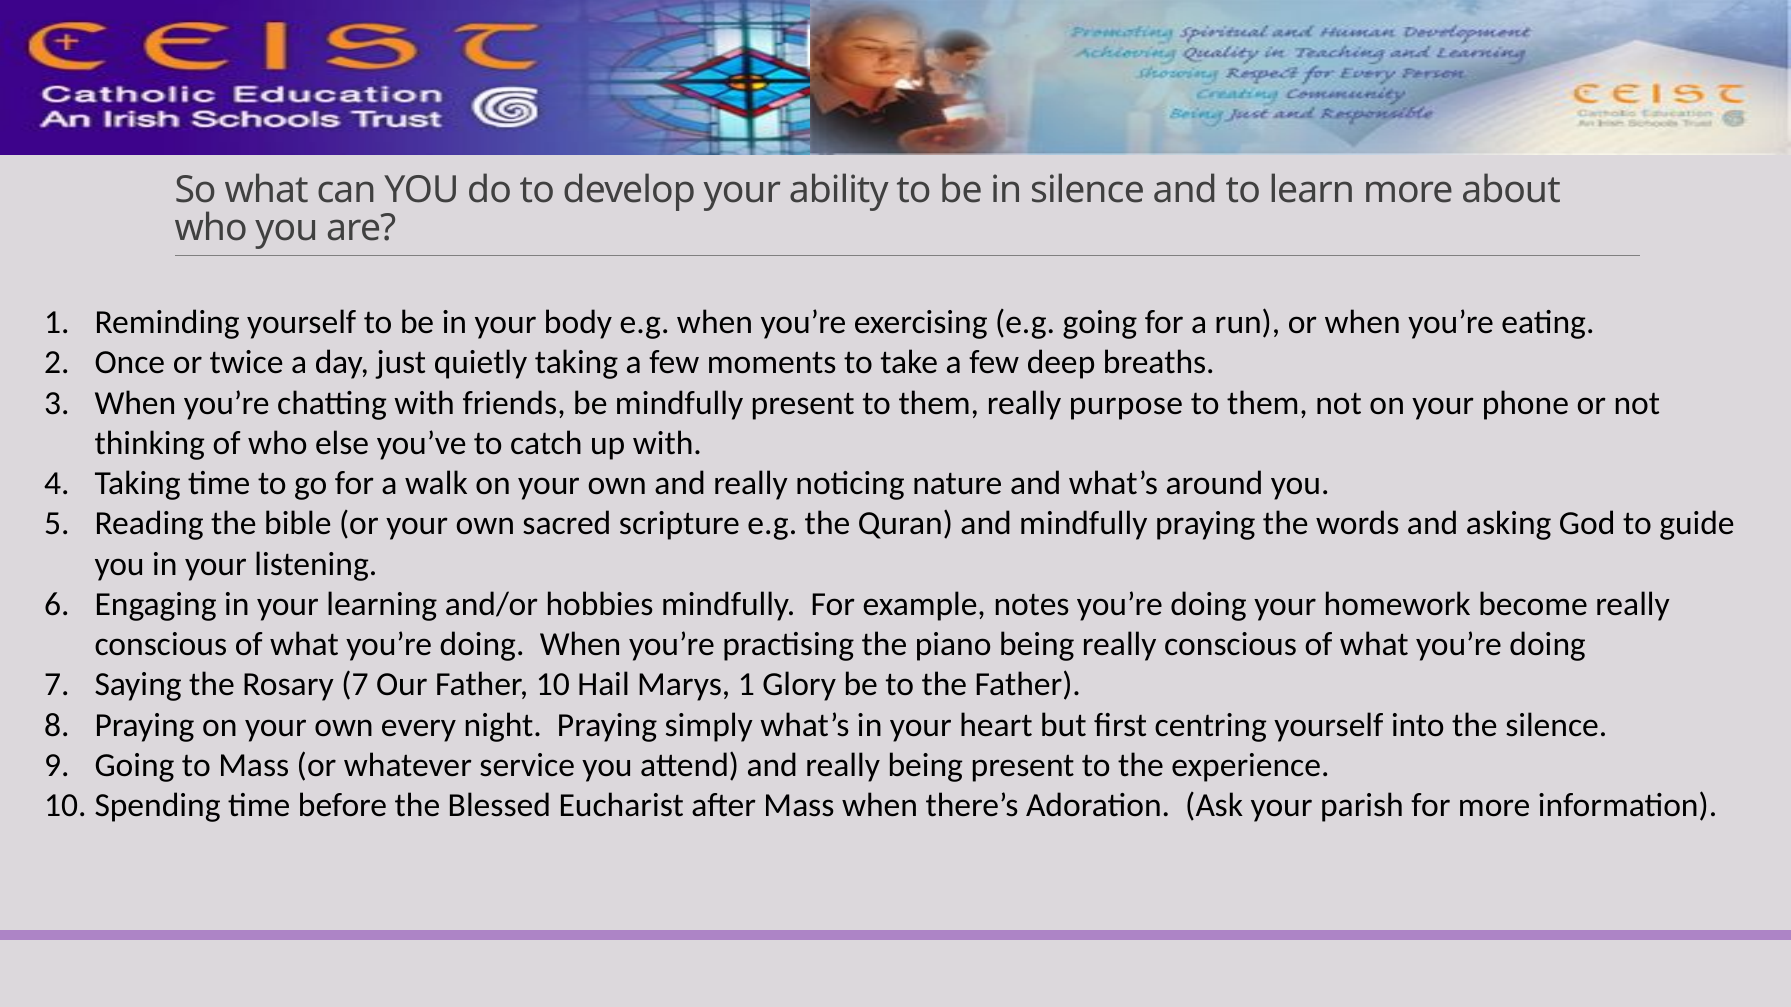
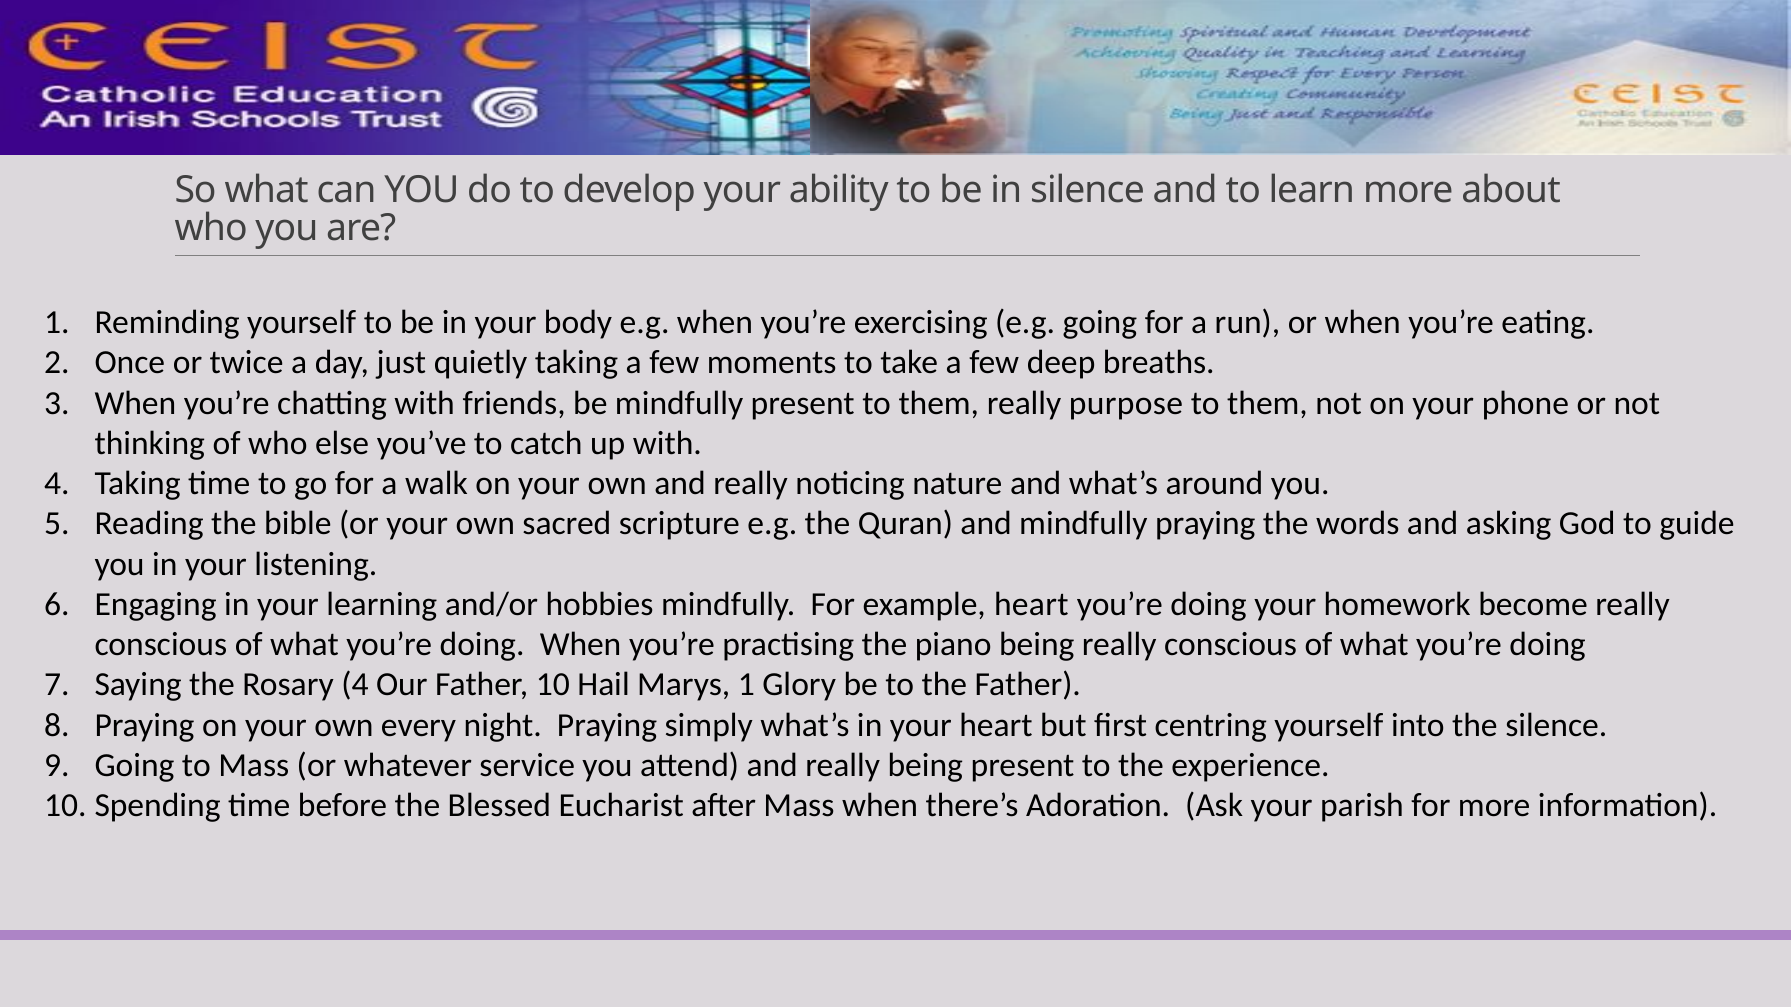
example notes: notes -> heart (1031, 605)
Rosary 7: 7 -> 4 (355, 685)
